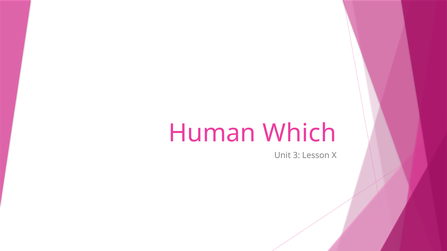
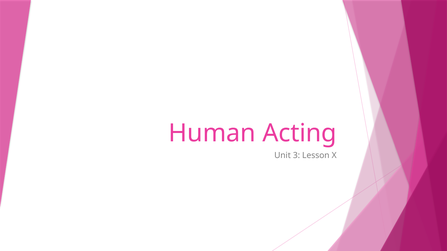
Which: Which -> Acting (300, 133)
